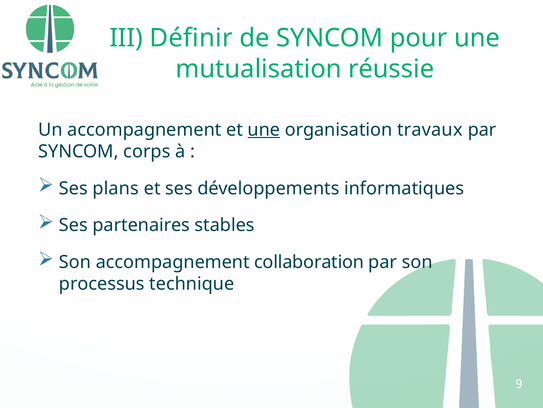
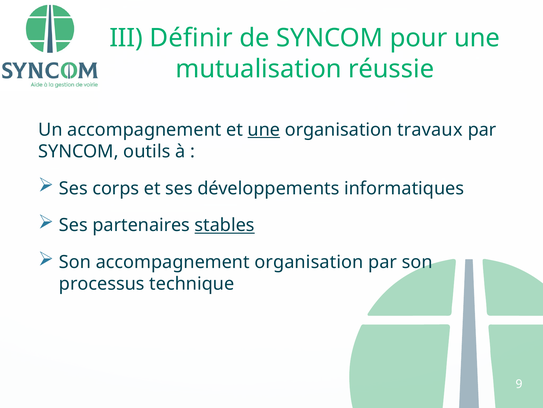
corps: corps -> outils (147, 151)
plans: plans -> corps (116, 188)
stables underline: none -> present (225, 225)
accompagnement collaboration: collaboration -> organisation (309, 262)
